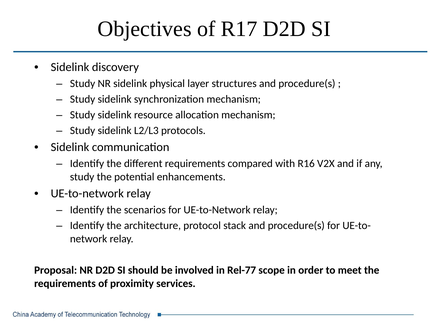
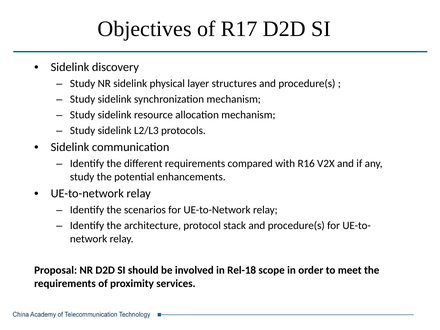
Rel-77: Rel-77 -> Rel-18 (242, 270)
